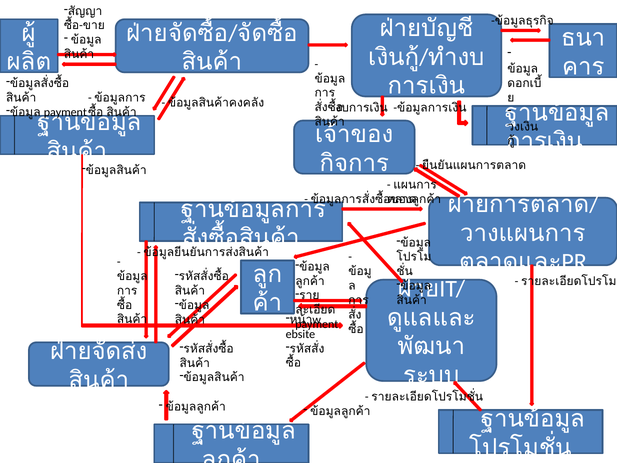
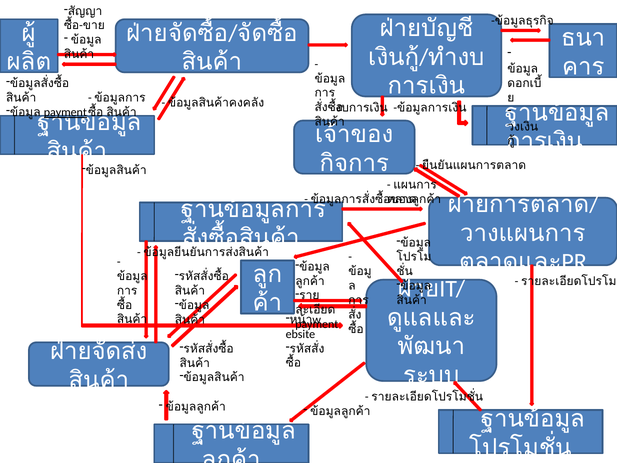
payment underline: none -> present (65, 112)
